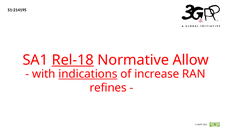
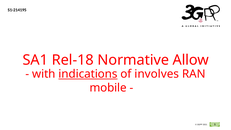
Rel-18 underline: present -> none (73, 60)
increase: increase -> involves (157, 74)
refines: refines -> mobile (108, 88)
